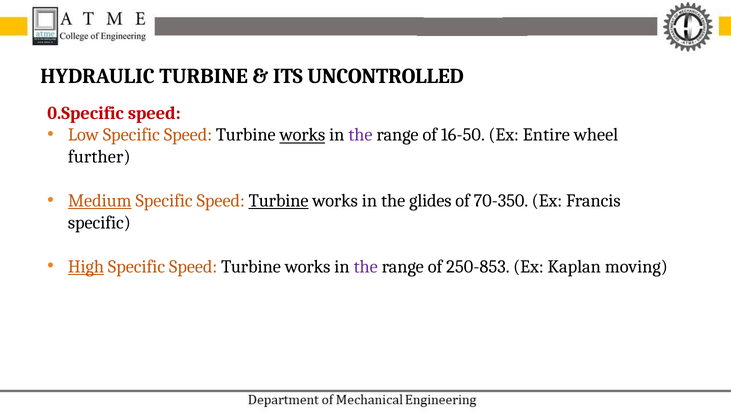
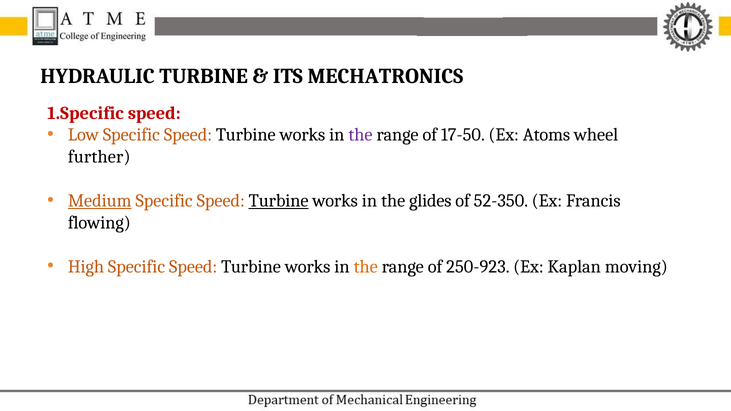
UNCONTROLLED: UNCONTROLLED -> MECHATRONICS (385, 76)
0.Specific: 0.Specific -> 1.Specific (86, 113)
works underline: present -> none (302, 135)
16-50: 16-50 -> 17-50 (463, 135)
Entire: Entire -> Atoms (546, 135)
70-350: 70-350 -> 52-350 (501, 201)
specific: specific -> flowing (99, 223)
High underline: present -> none (86, 267)
the colour: purple -> orange (366, 267)
250-853: 250-853 -> 250-923 (478, 267)
